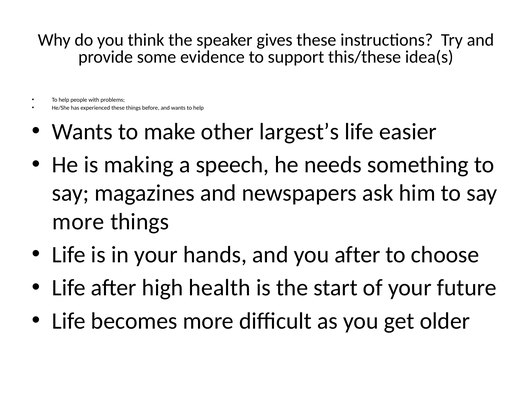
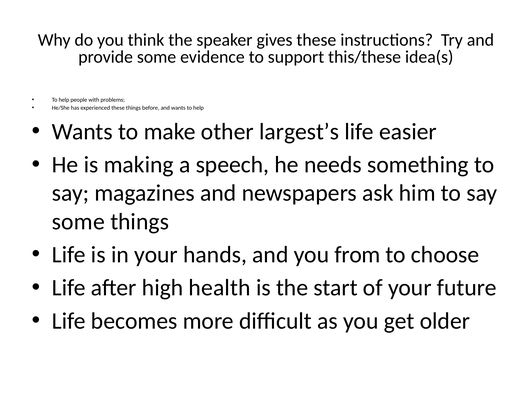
more: more -> some (78, 222)
you after: after -> from (357, 255)
